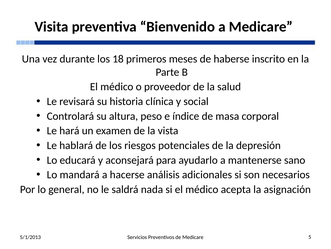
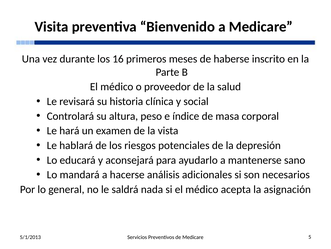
18: 18 -> 16 (118, 59)
